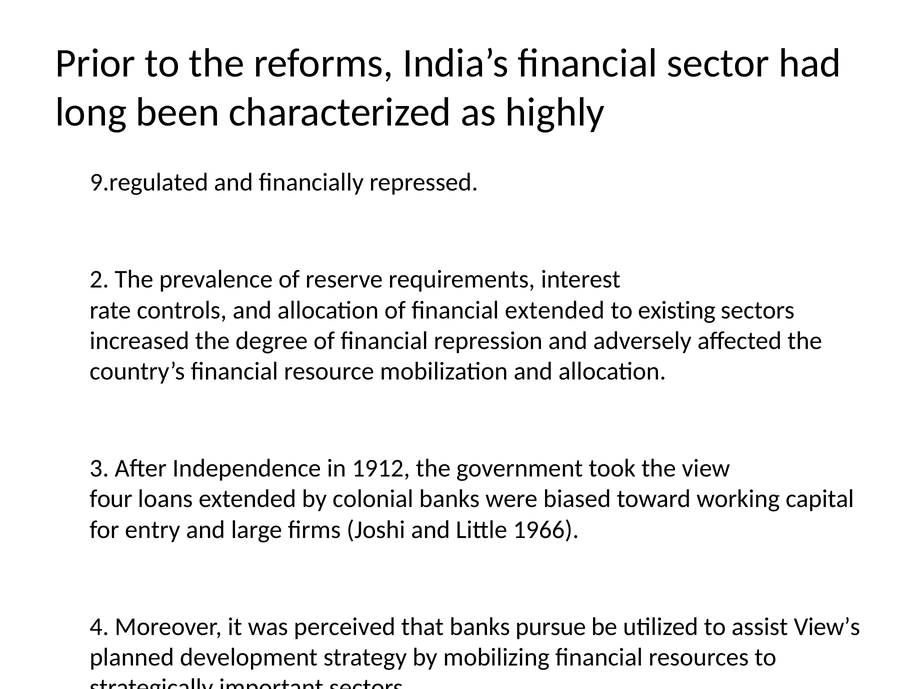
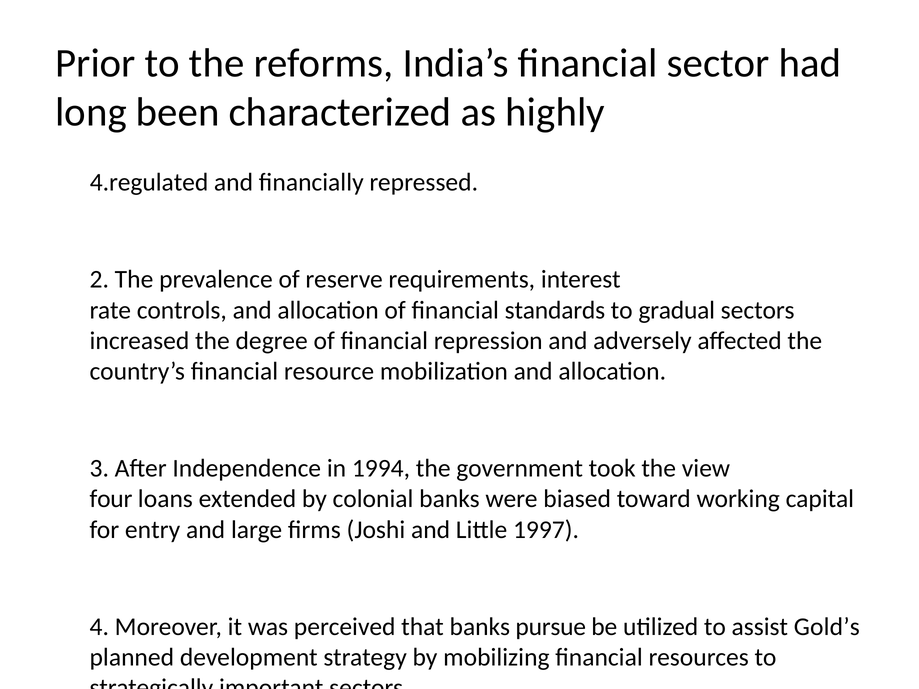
9.regulated: 9.regulated -> 4.regulated (149, 183)
financial extended: extended -> standards (555, 310)
existing: existing -> gradual (677, 310)
1912: 1912 -> 1994 (381, 469)
1966: 1966 -> 1997 (546, 530)
View’s: View’s -> Gold’s (827, 627)
